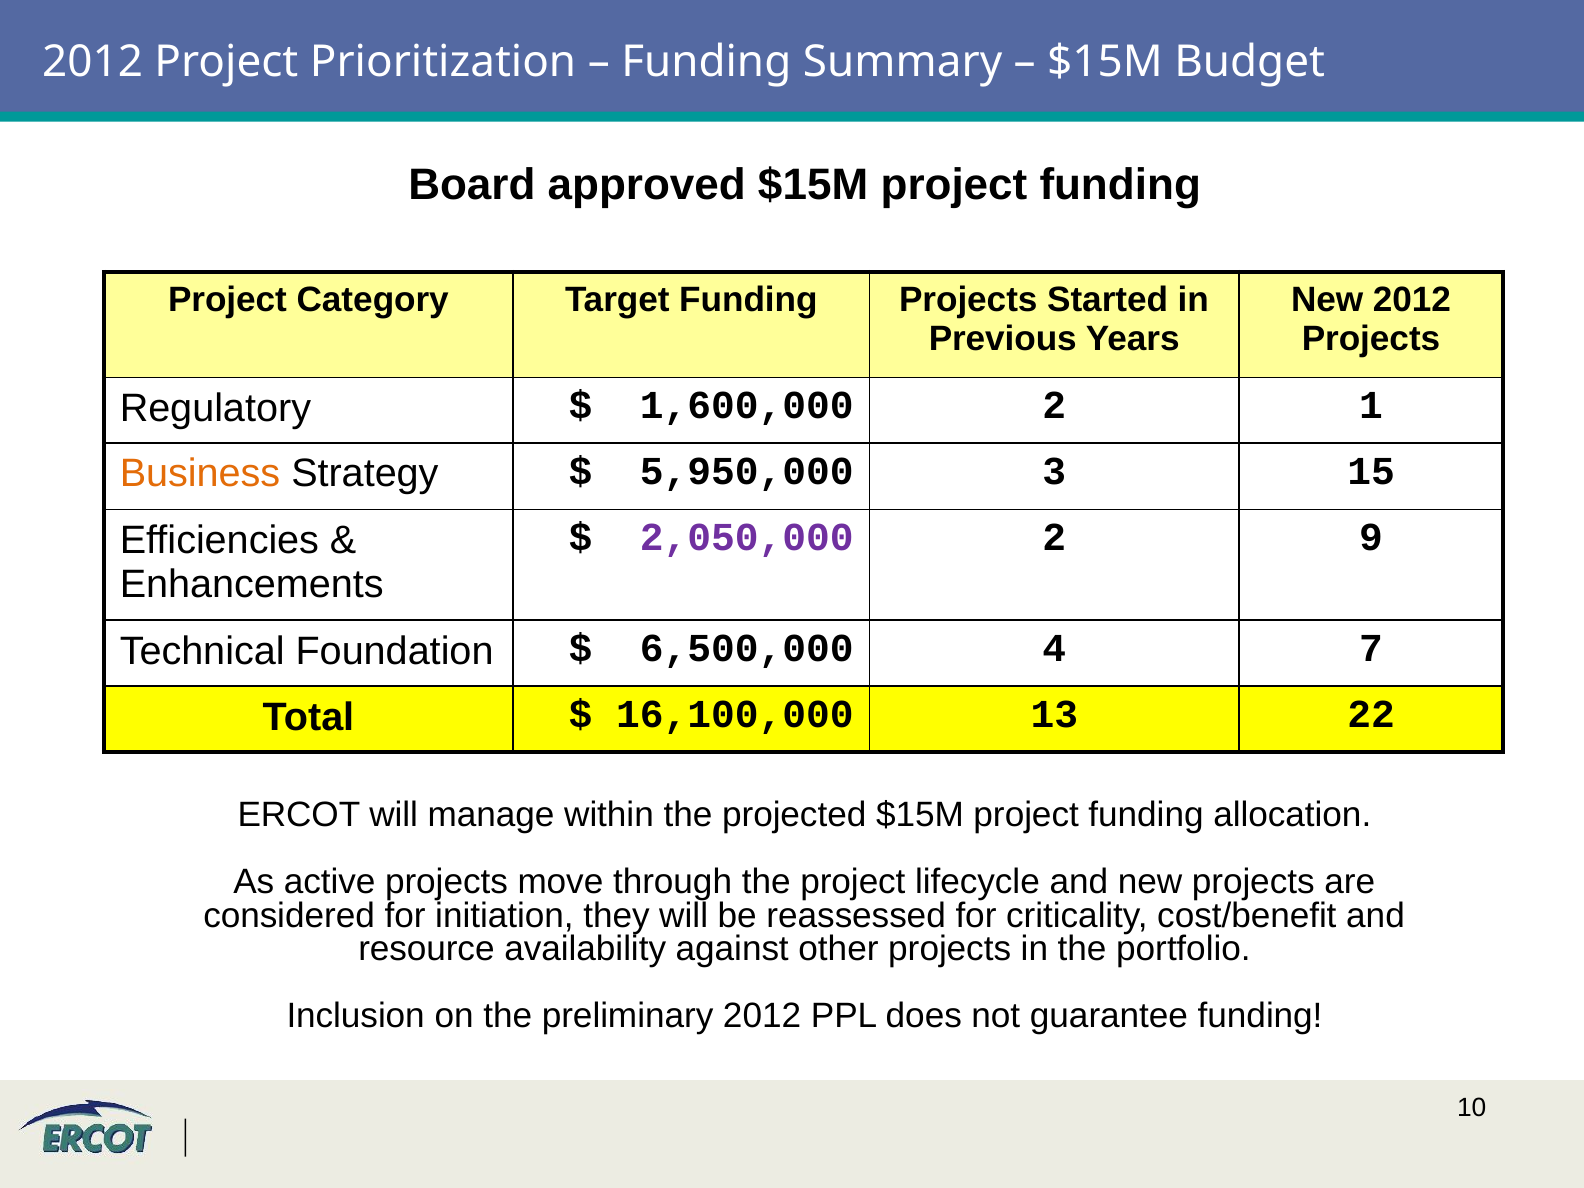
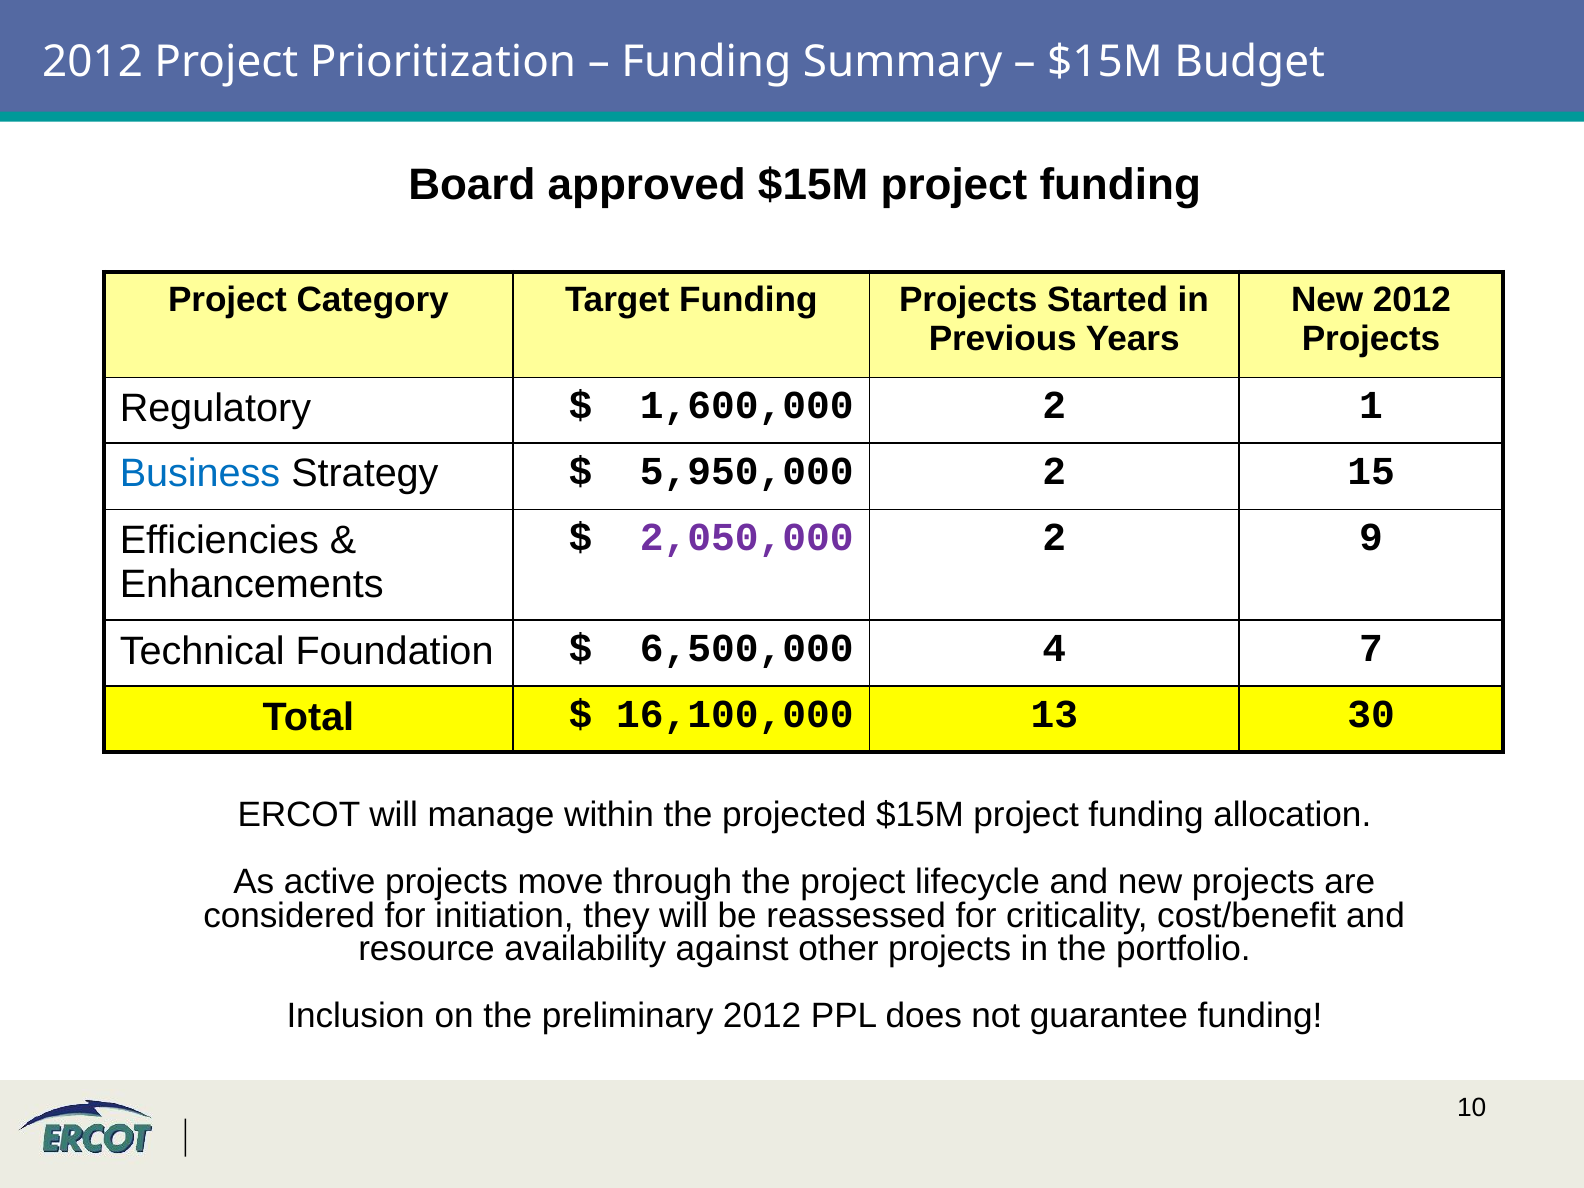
Business colour: orange -> blue (200, 474)
5,950,000 3: 3 -> 2 (1054, 471)
22: 22 -> 30 (1371, 714)
